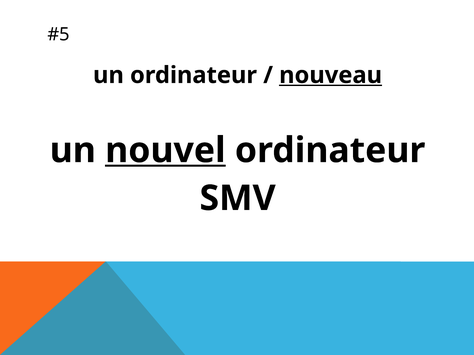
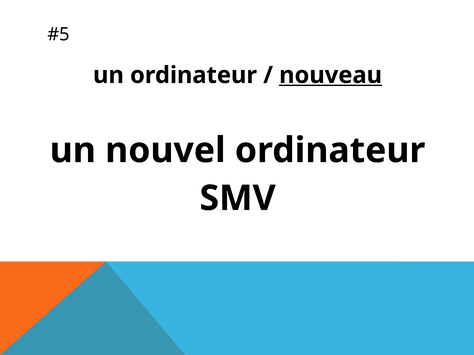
nouvel underline: present -> none (165, 151)
